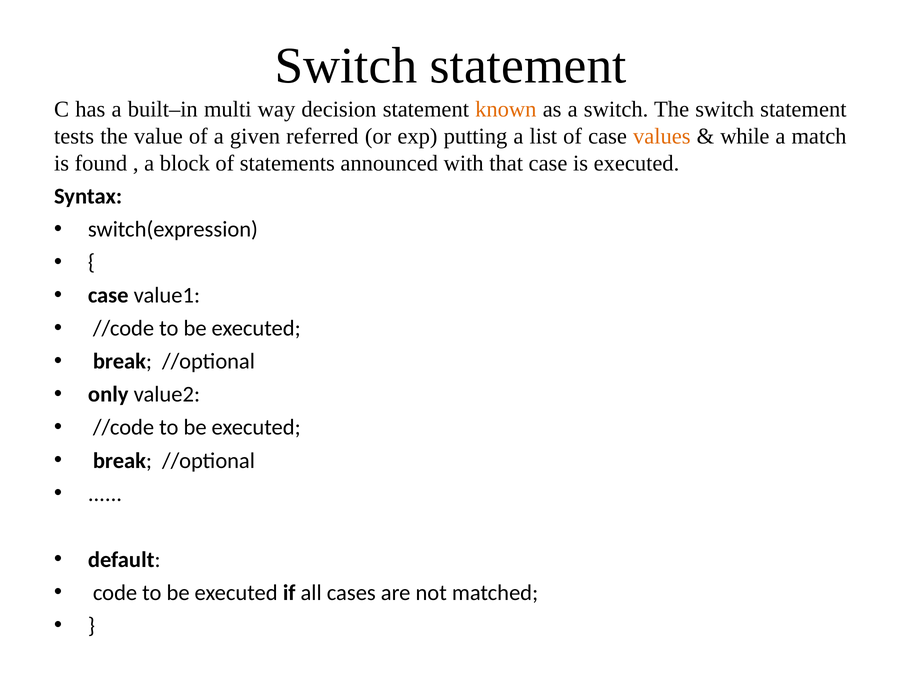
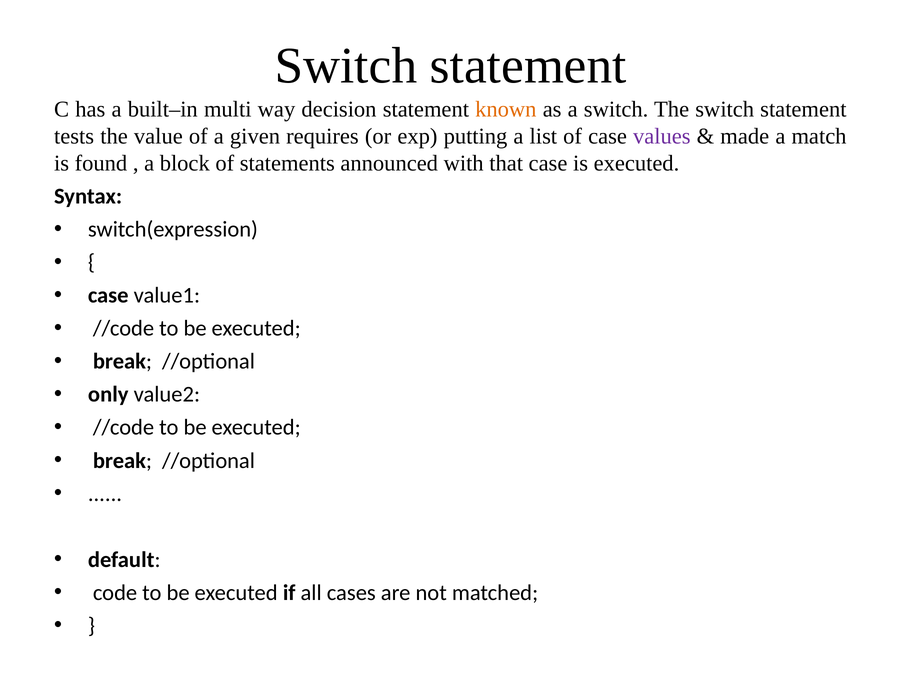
referred: referred -> requires (322, 136)
values colour: orange -> purple (662, 136)
while: while -> made (745, 136)
